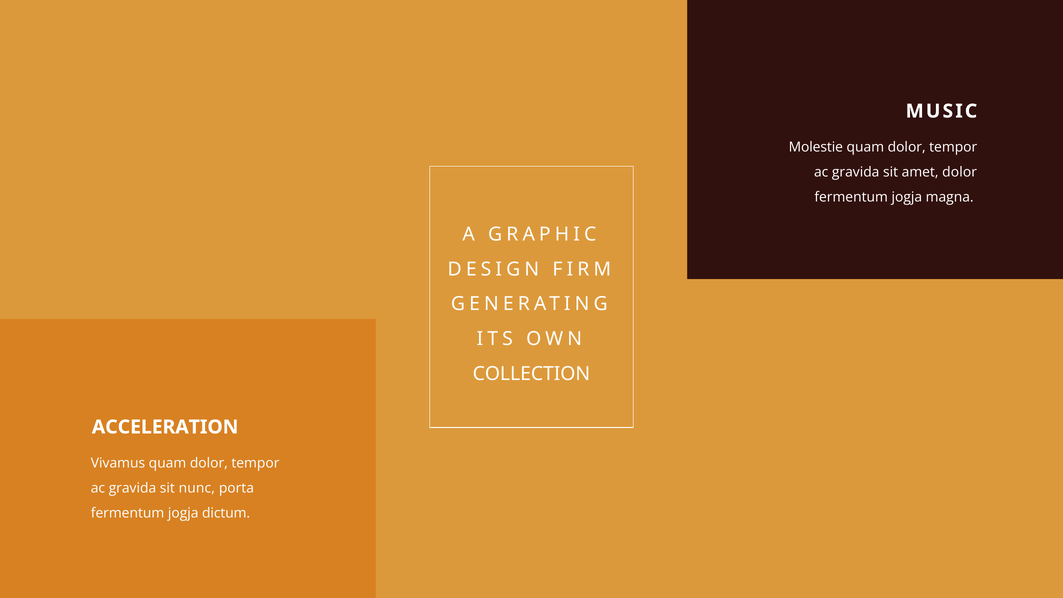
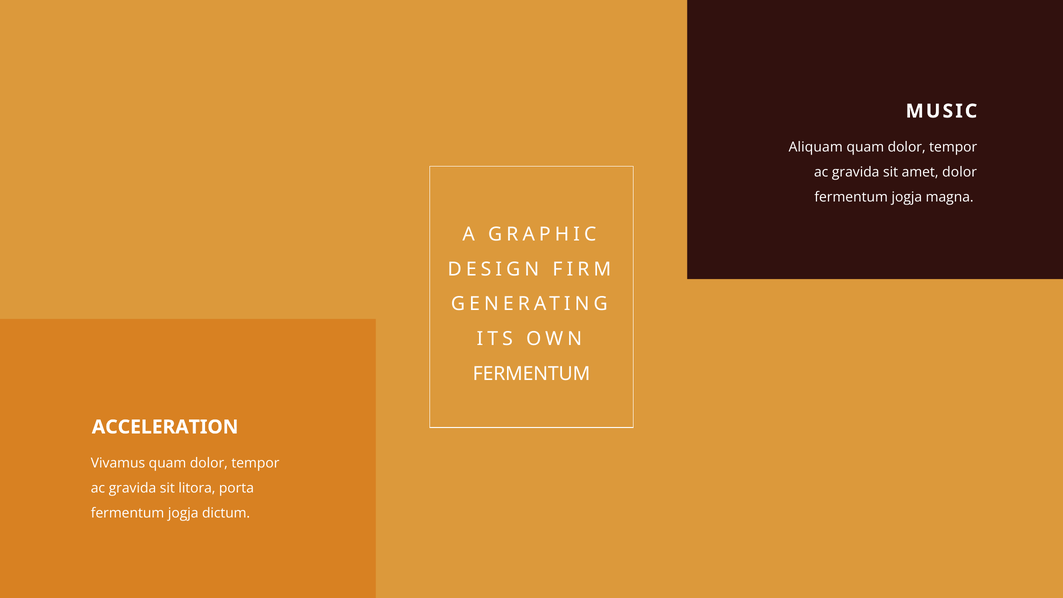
Molestie: Molestie -> Aliquam (816, 147)
COLLECTION: COLLECTION -> FERMENTUM (531, 374)
nunc: nunc -> litora (197, 488)
